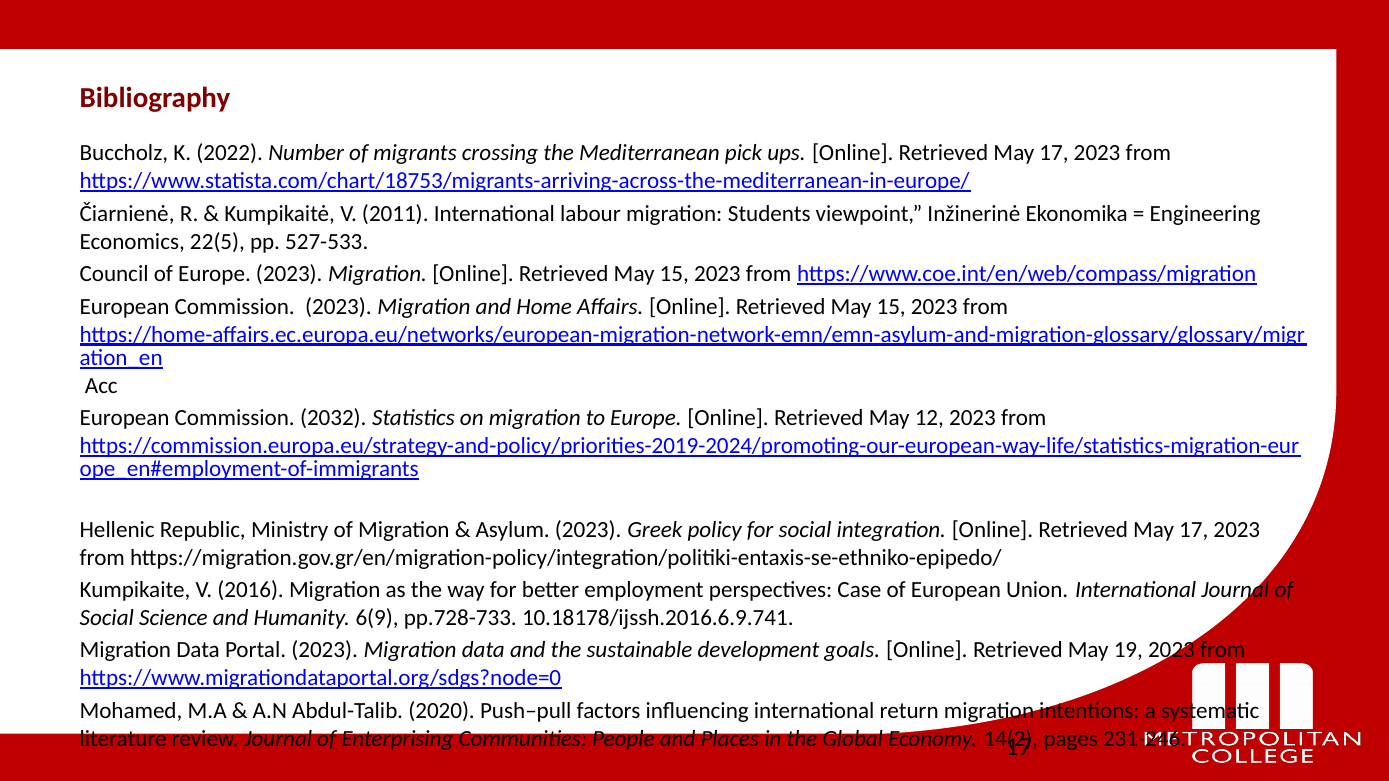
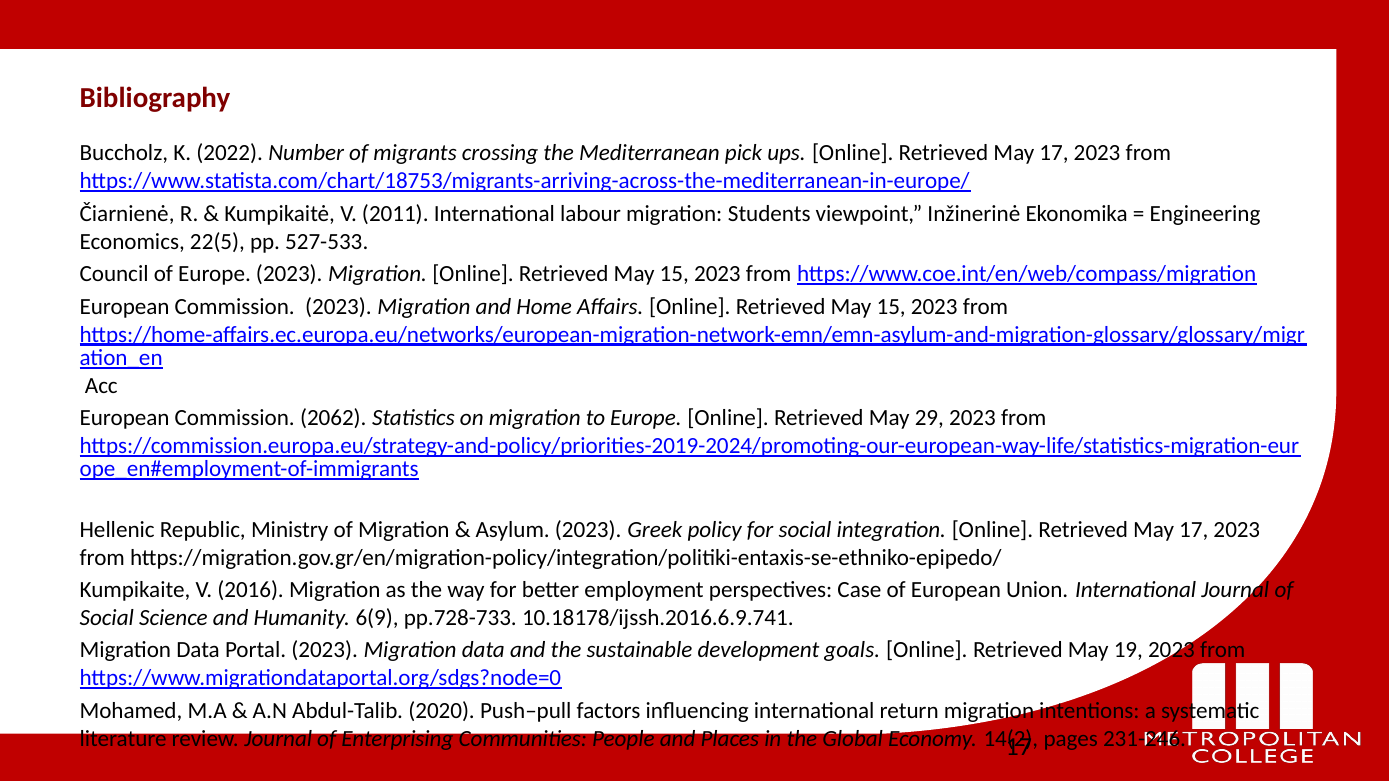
2032: 2032 -> 2062 (333, 418)
12: 12 -> 29 (929, 418)
